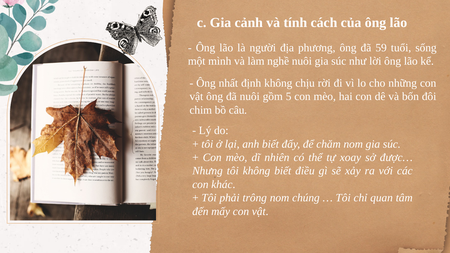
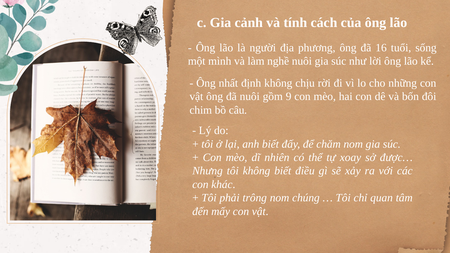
59: 59 -> 16 (381, 48)
5: 5 -> 9 (289, 97)
